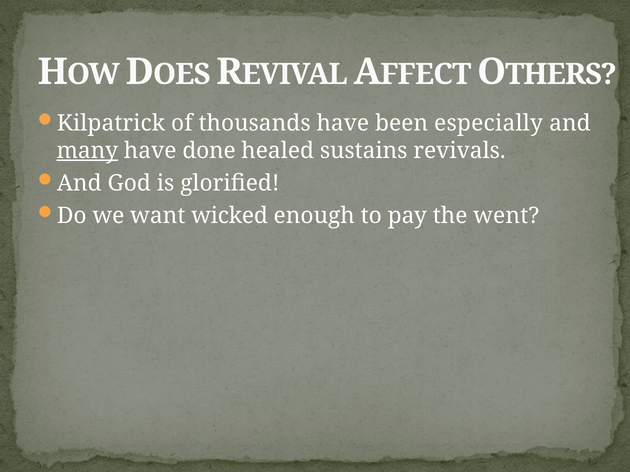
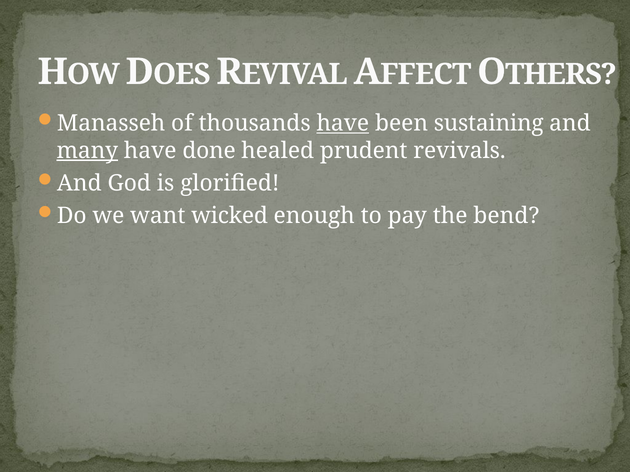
Kilpatrick: Kilpatrick -> Manasseh (111, 123)
have underline: none -> present (343, 123)
especially: especially -> sustaining (489, 123)
sustains: sustains -> prudent (364, 151)
went: went -> bend (506, 216)
